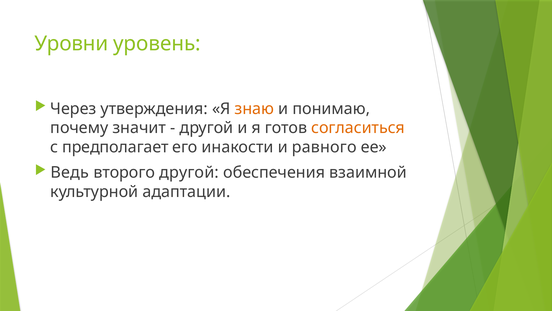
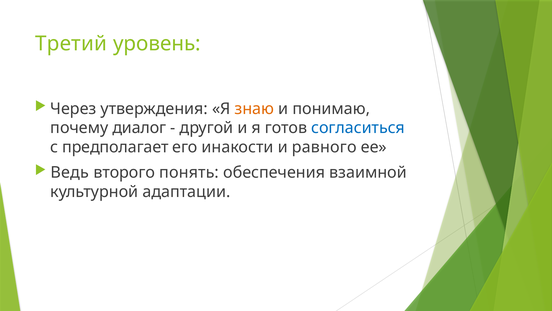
Уровни: Уровни -> Третий (71, 44)
значит: значит -> диалог (139, 128)
согласиться colour: orange -> blue (358, 128)
второго другой: другой -> понять (189, 172)
